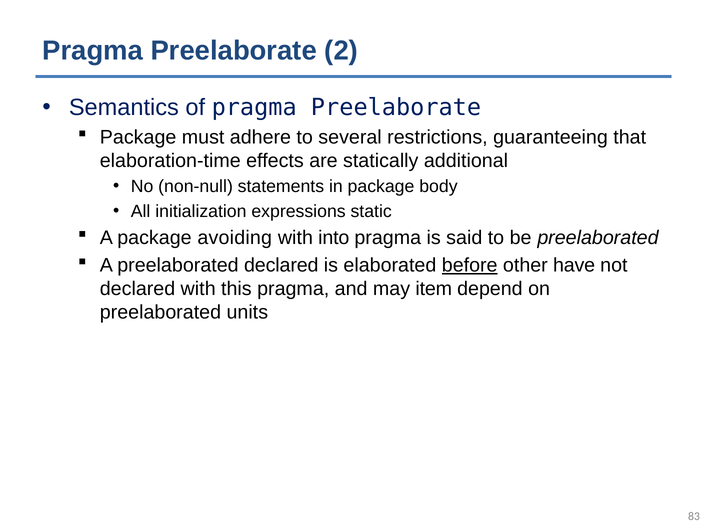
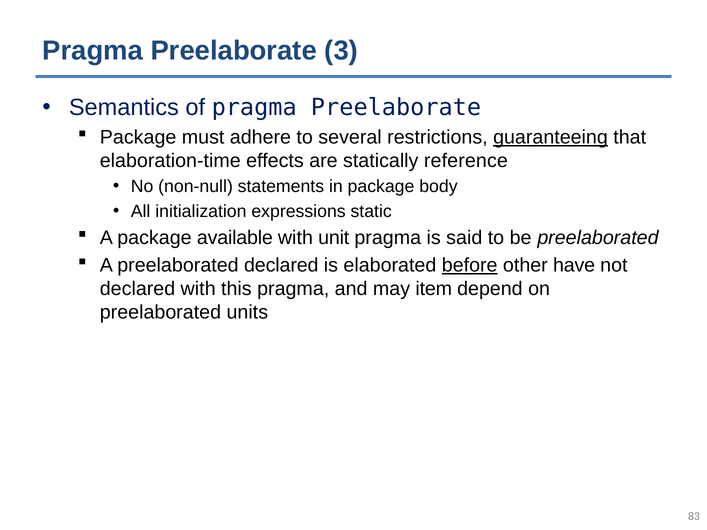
2: 2 -> 3 (341, 51)
guaranteeing underline: none -> present (550, 137)
additional: additional -> reference (466, 161)
avoiding: avoiding -> available (235, 238)
into: into -> unit (334, 238)
